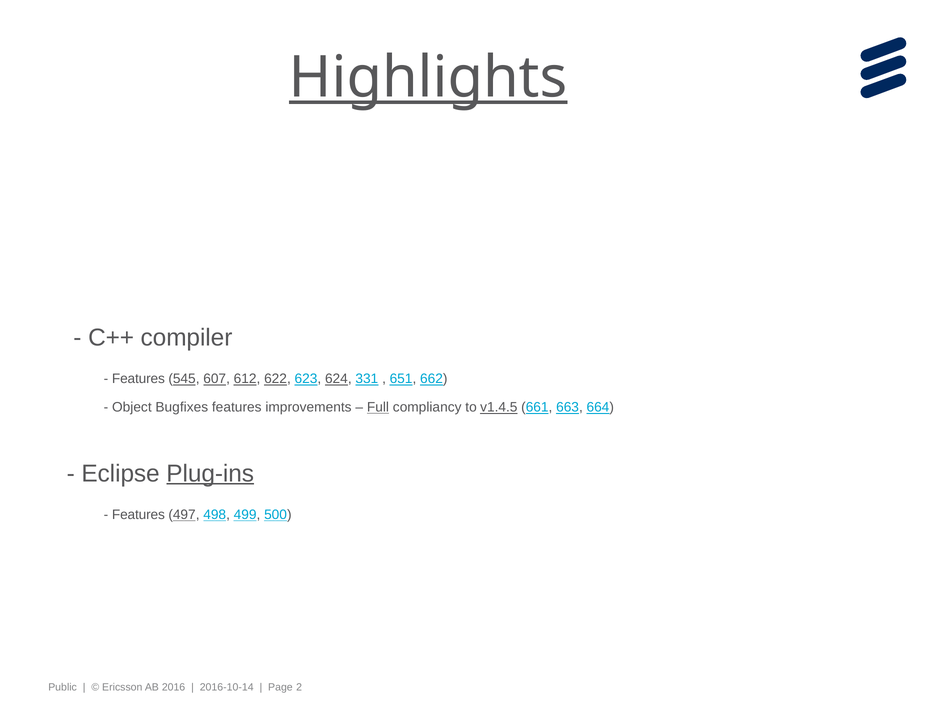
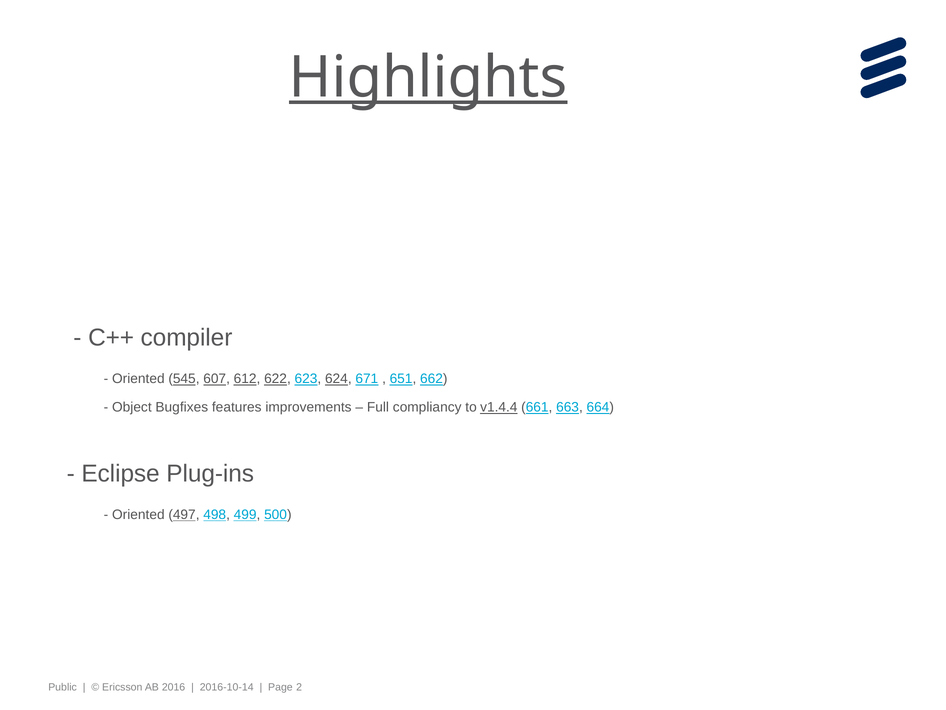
Features: Features -> Oriented (138, 379)
331: 331 -> 671 (367, 379)
Full underline: present -> none (378, 407)
v1.4.5: v1.4.5 -> v1.4.4 (499, 407)
Plug-ins underline: present -> none (210, 473)
Features: Features -> Oriented (138, 514)
